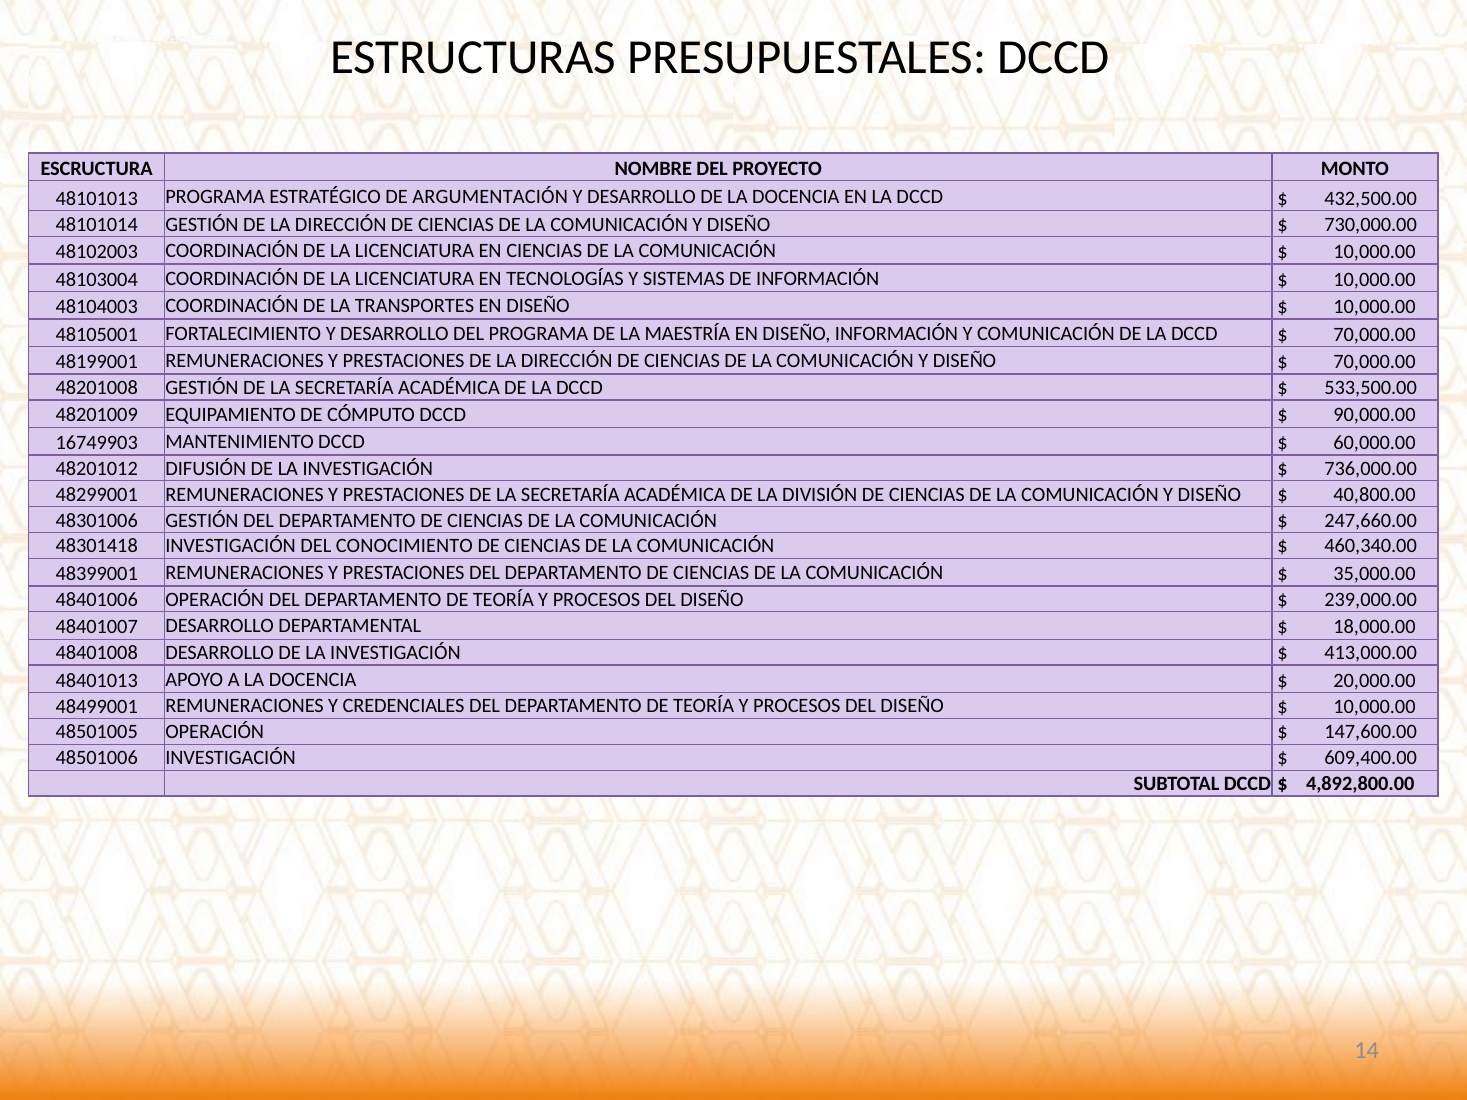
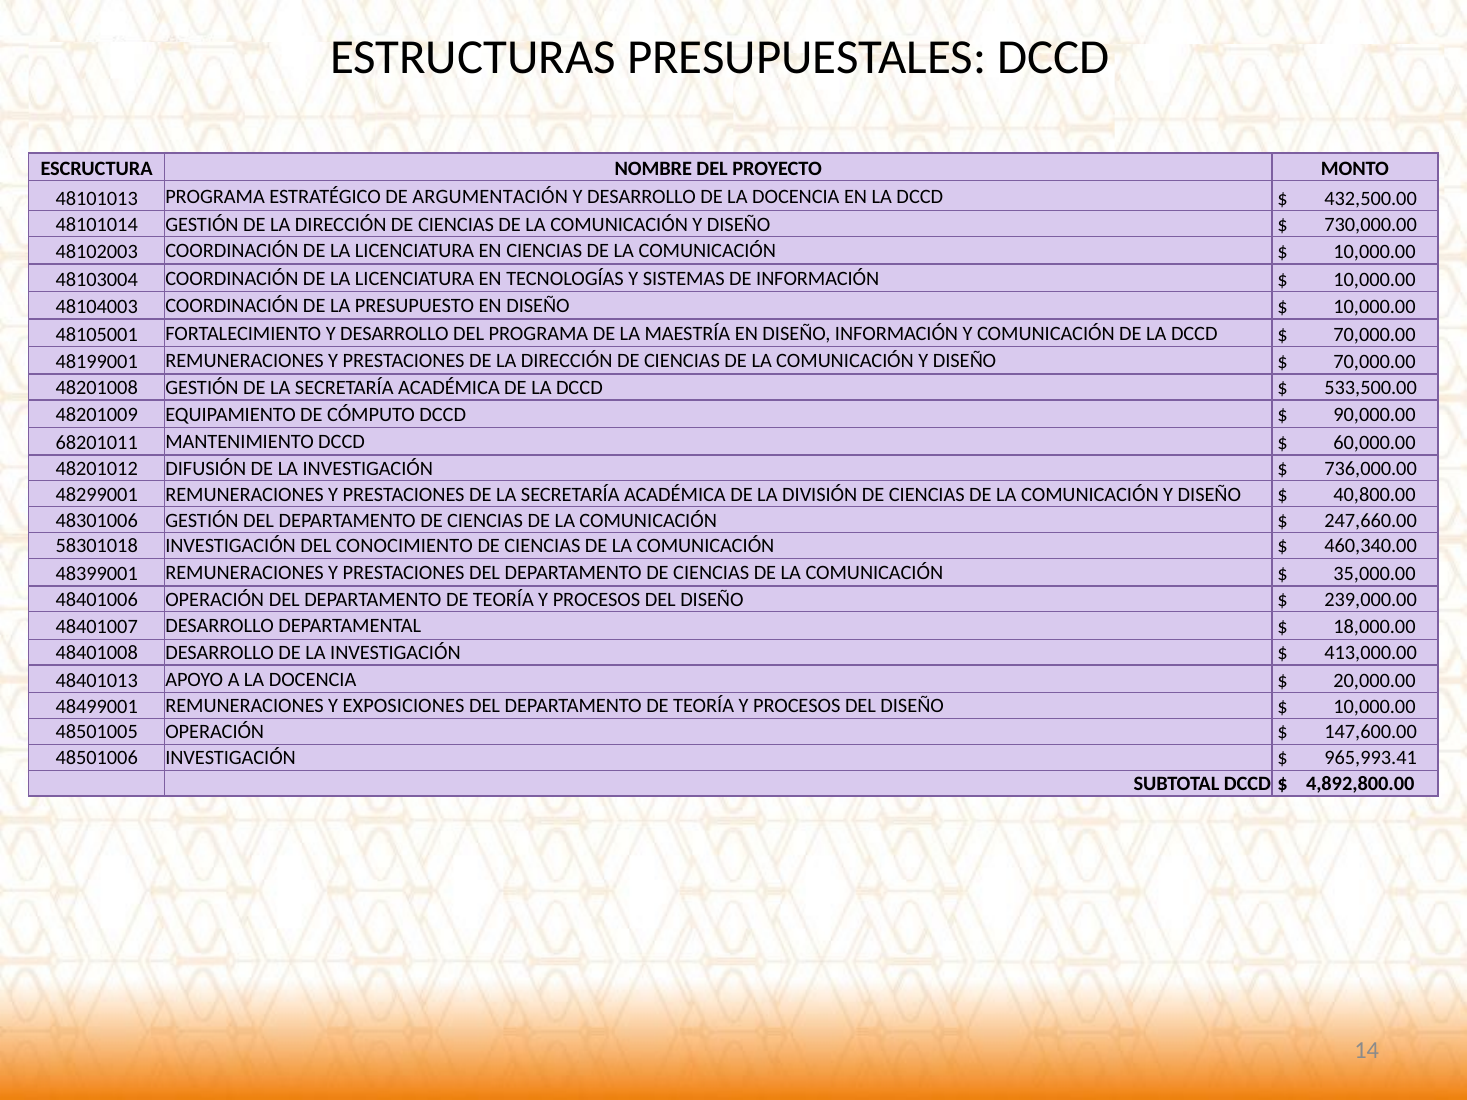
TRANSPORTES: TRANSPORTES -> PRESUPUESTO (415, 306)
16749903: 16749903 -> 68201011 (97, 443)
48301418: 48301418 -> 58301018 (97, 546)
CREDENCIALES: CREDENCIALES -> EXPOSICIONES (404, 706)
609,400.00: 609,400.00 -> 965,993.41 (1371, 758)
